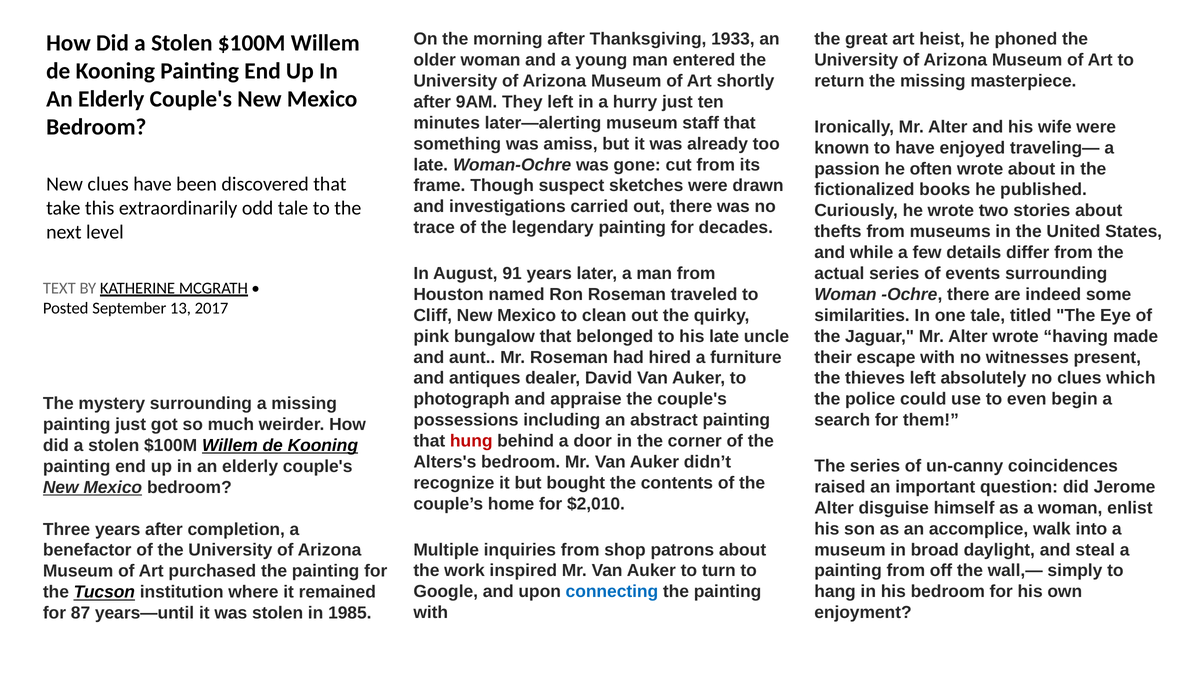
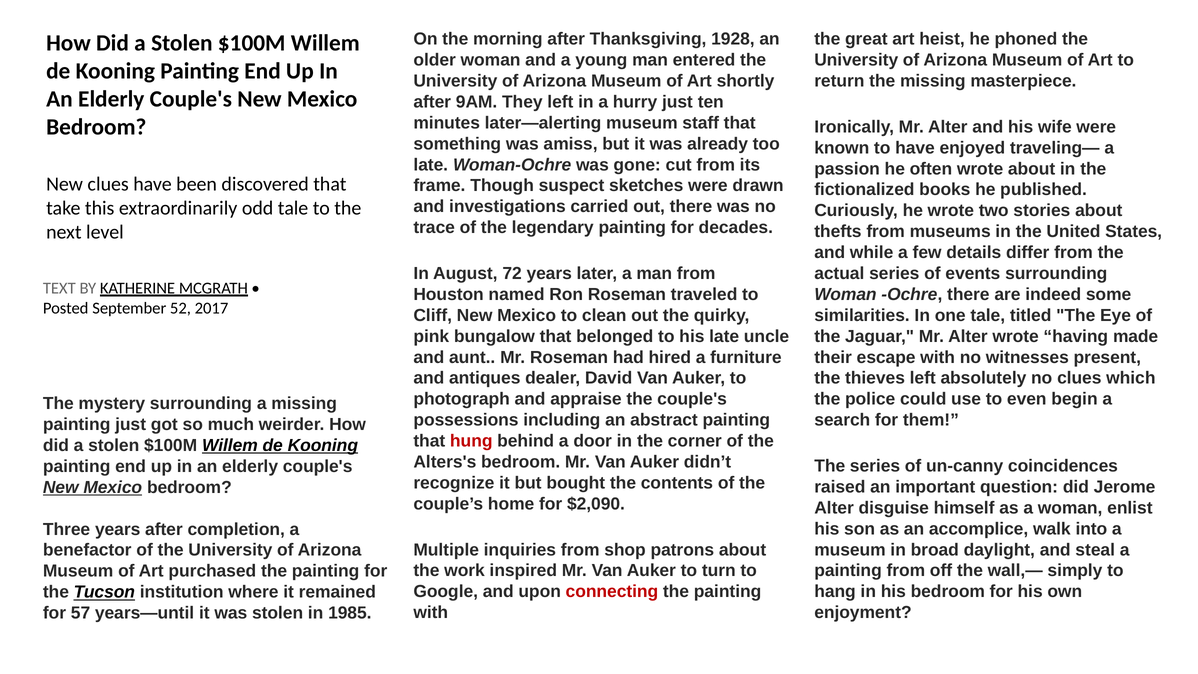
1933: 1933 -> 1928 (733, 39)
91: 91 -> 72 (512, 273)
13: 13 -> 52 (180, 308)
$2,010: $2,010 -> $2,090 (596, 504)
connecting colour: blue -> red (612, 592)
87: 87 -> 57 (81, 613)
